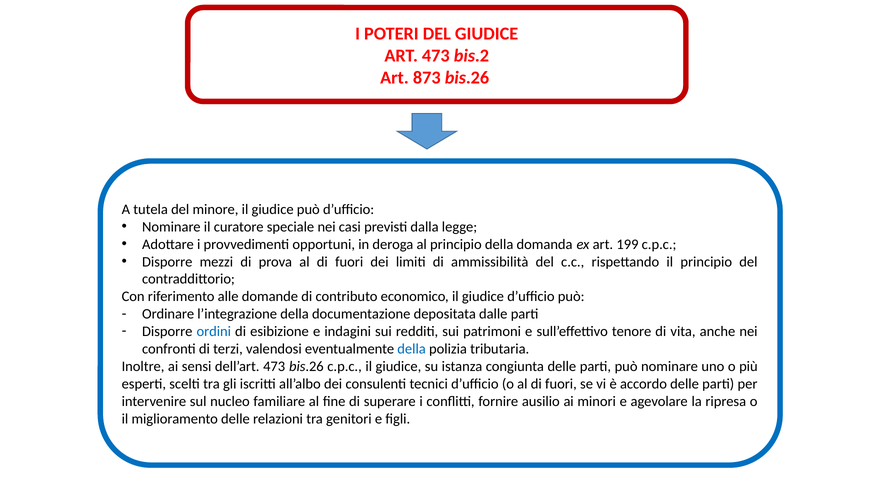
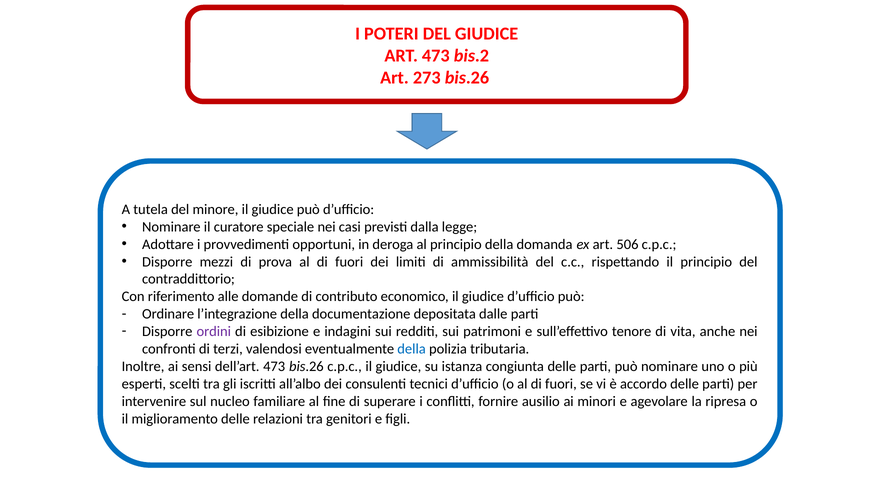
873: 873 -> 273 (427, 78)
199: 199 -> 506 (627, 244)
ordini colour: blue -> purple (214, 332)
